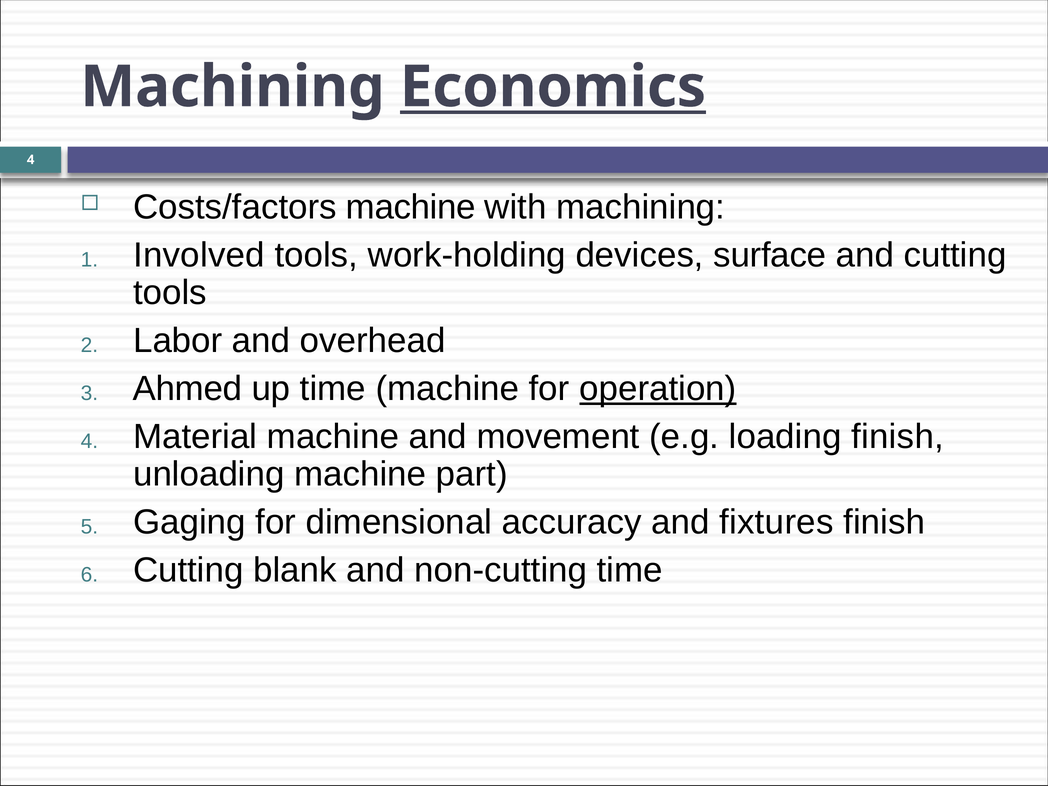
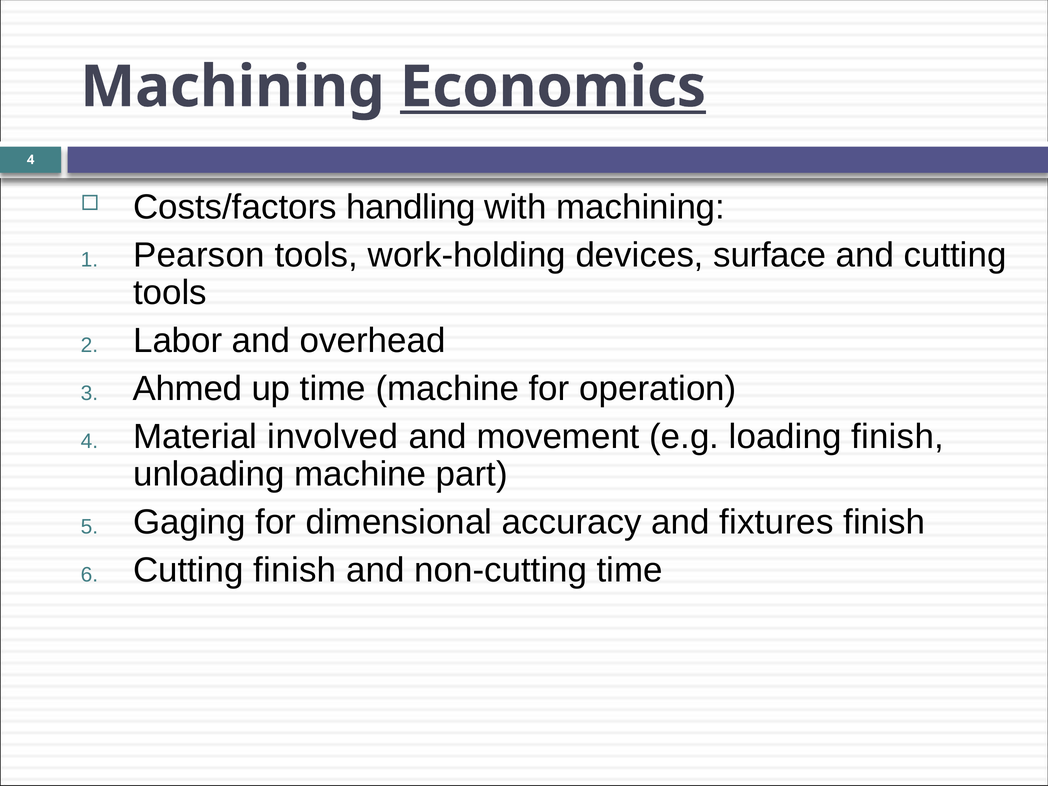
Costs/factors machine: machine -> handling (411, 207)
Involved: Involved -> Pearson (199, 255)
operation underline: present -> none (658, 389)
Material machine: machine -> involved (333, 437)
Cutting blank: blank -> finish (295, 570)
